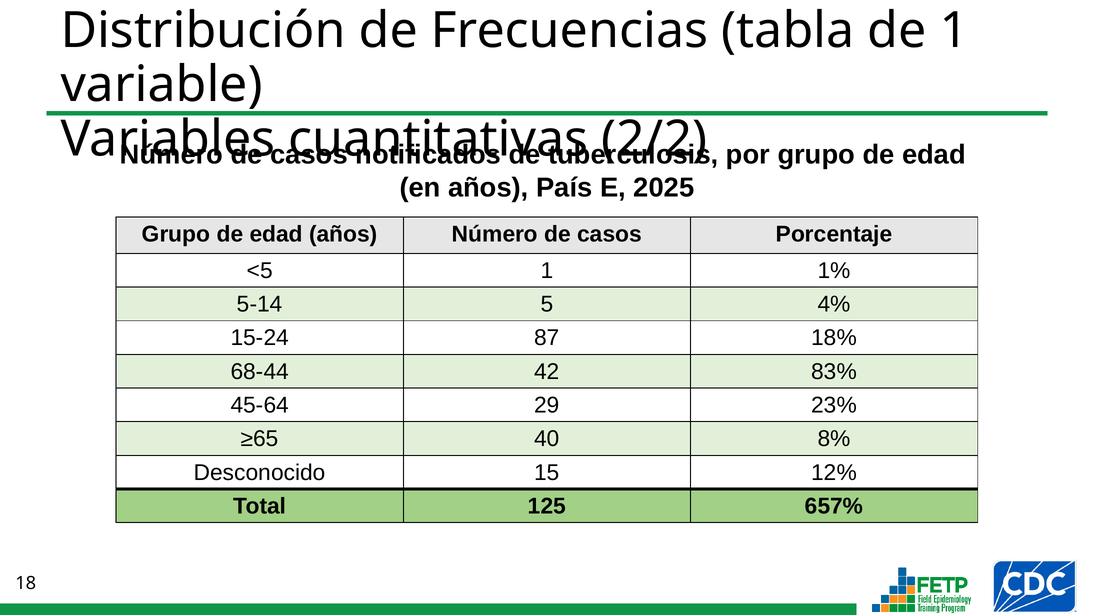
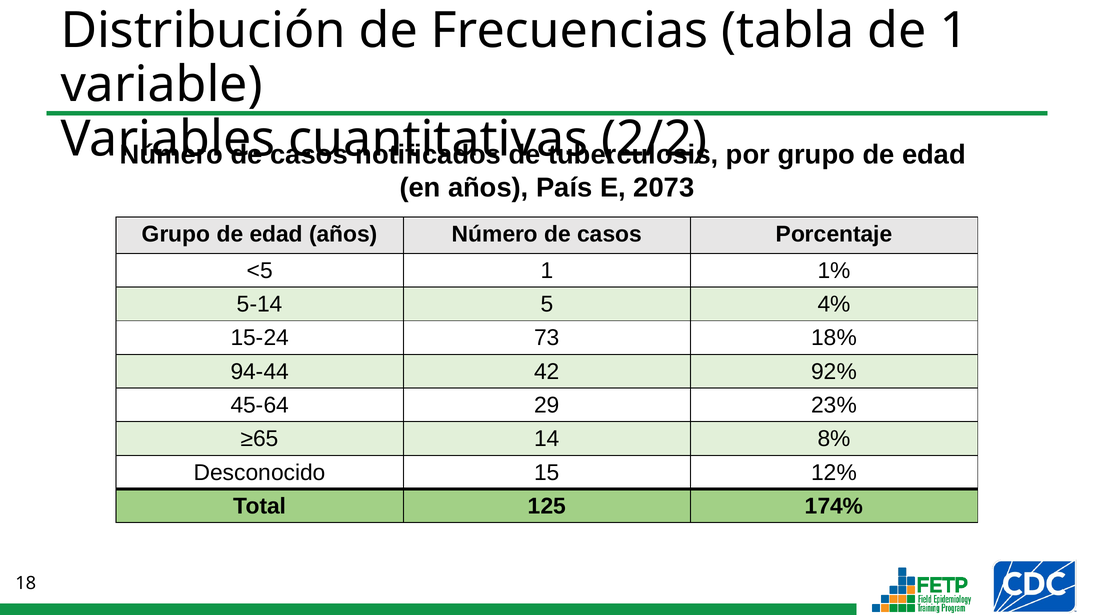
2025: 2025 -> 2073 (664, 188)
87: 87 -> 73 (547, 338)
68-44: 68-44 -> 94-44 (260, 372)
83%: 83% -> 92% (834, 372)
40: 40 -> 14 (547, 439)
657%: 657% -> 174% (834, 506)
